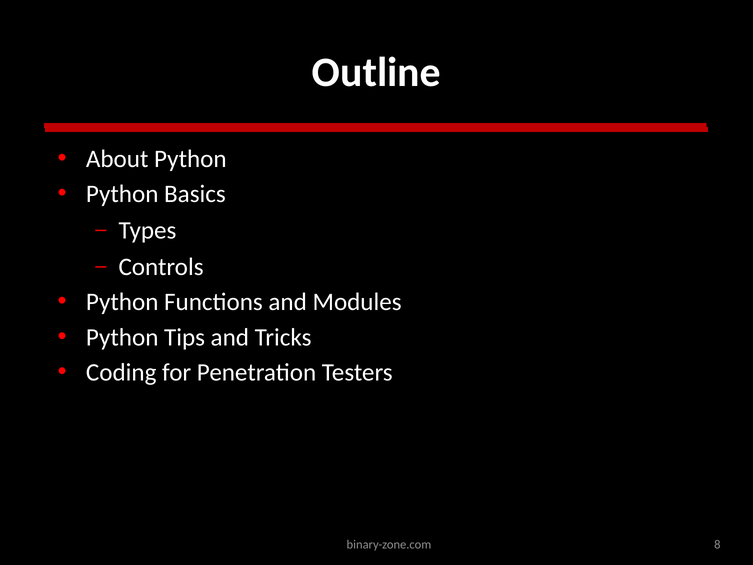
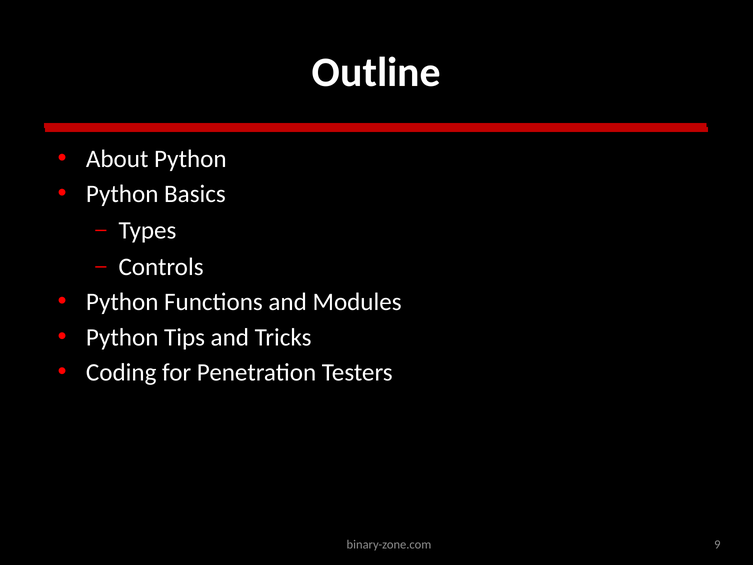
8: 8 -> 9 (717, 544)
